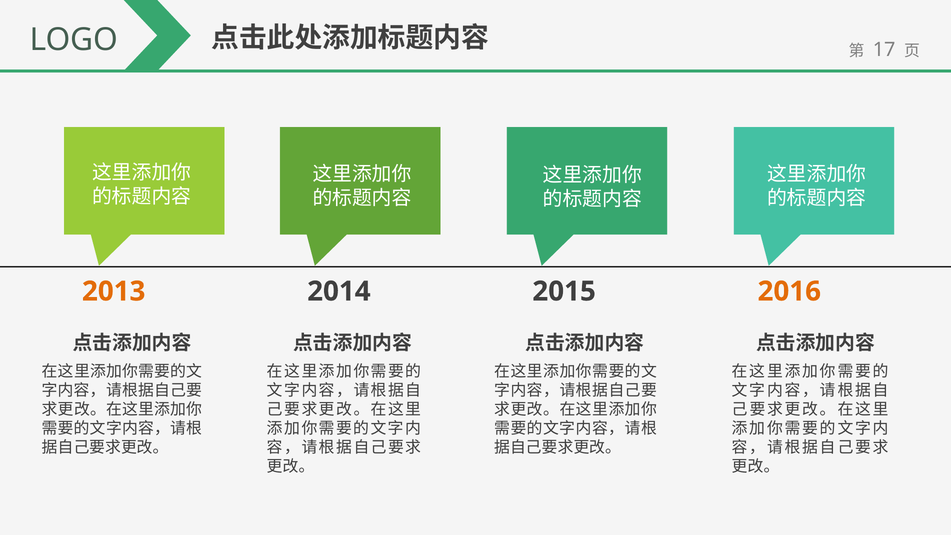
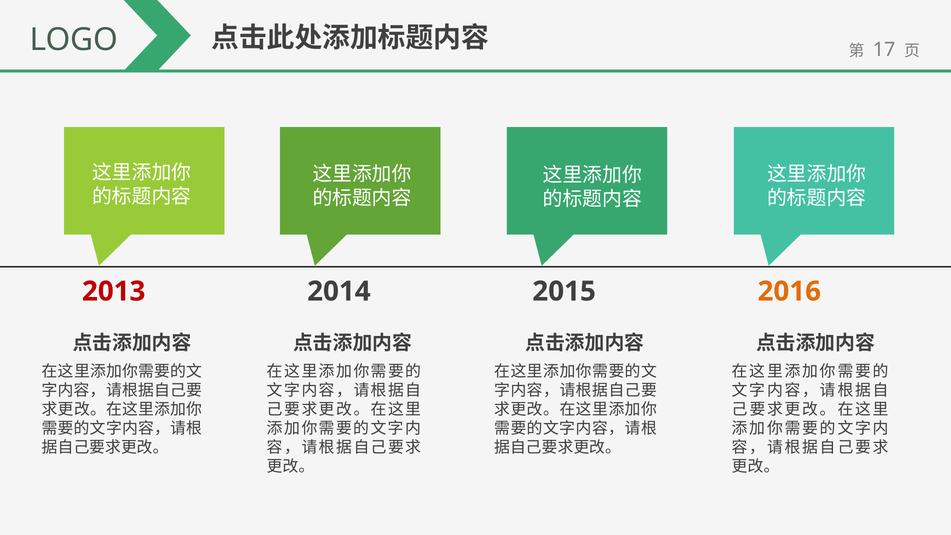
2013 colour: orange -> red (114, 291)
